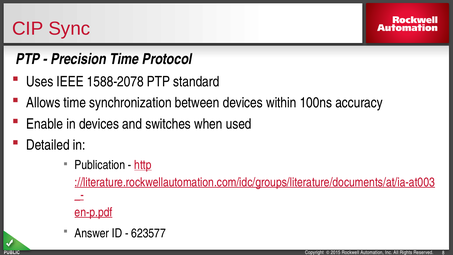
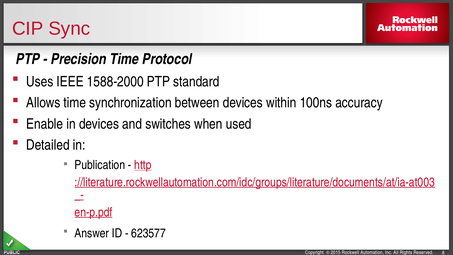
1588-2078: 1588-2078 -> 1588-2000 (115, 82)
